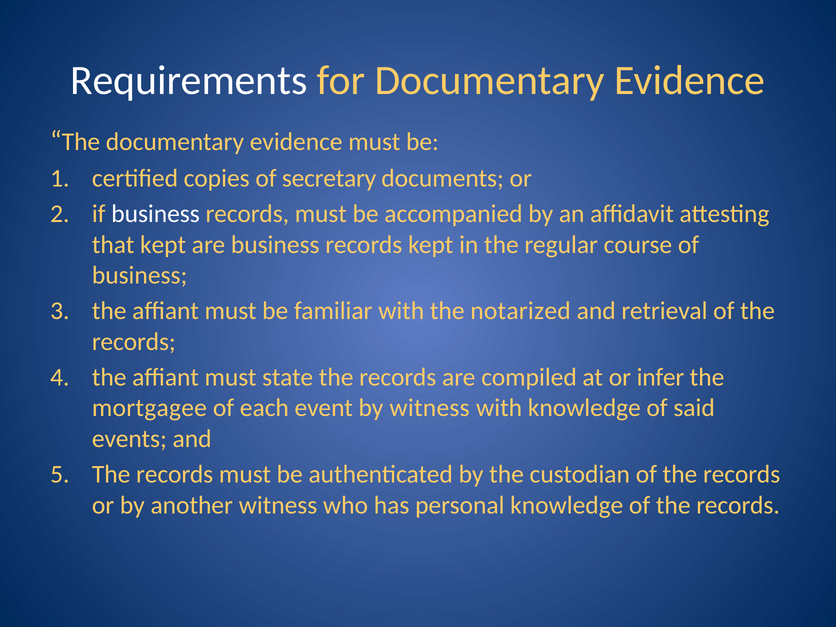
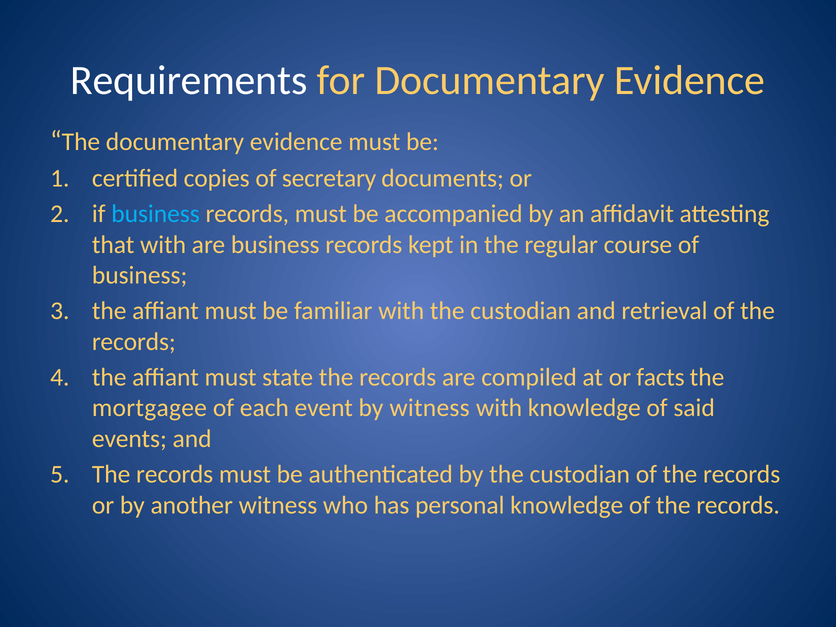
business colour: white -> light blue (156, 214)
that kept: kept -> with (163, 245)
with the notarized: notarized -> custodian (521, 311)
infer: infer -> facts (660, 377)
